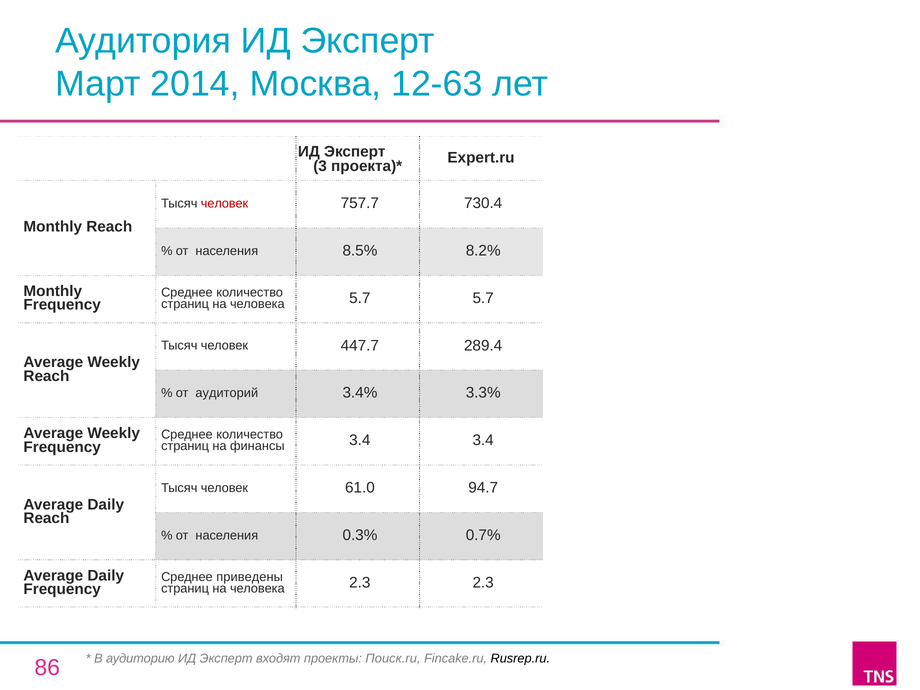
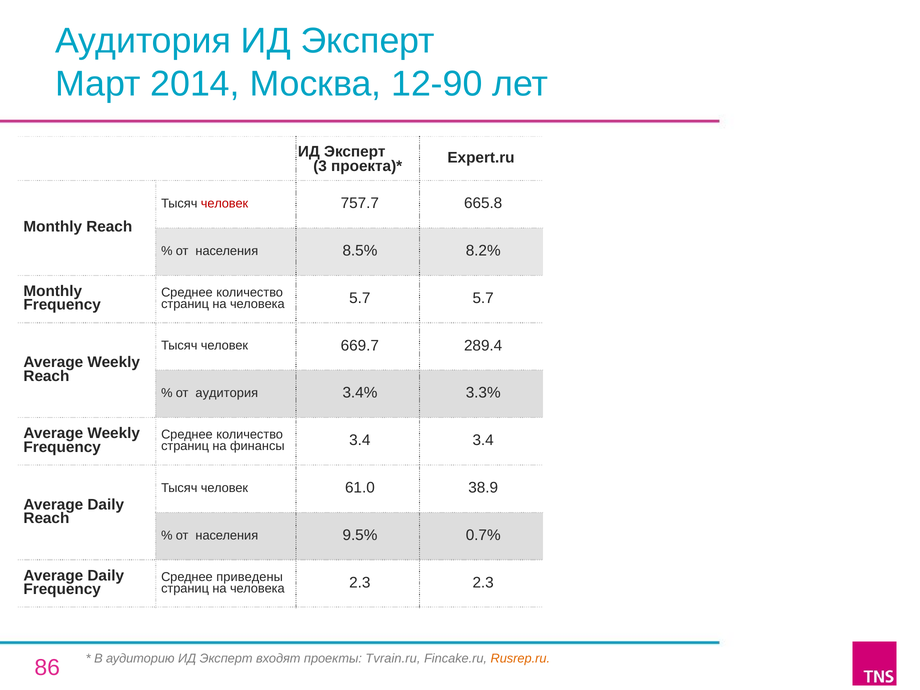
12-63: 12-63 -> 12-90 (437, 84)
730.4: 730.4 -> 665.8 (483, 203)
447.7: 447.7 -> 669.7 (360, 345)
от аудиторий: аудиторий -> аудитория (227, 393)
94.7: 94.7 -> 38.9 (483, 488)
0.3%: 0.3% -> 9.5% (360, 535)
Поиск.ru: Поиск.ru -> Tvrain.ru (393, 658)
Rusrep.ru colour: black -> orange (520, 658)
